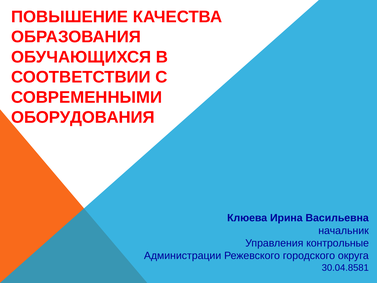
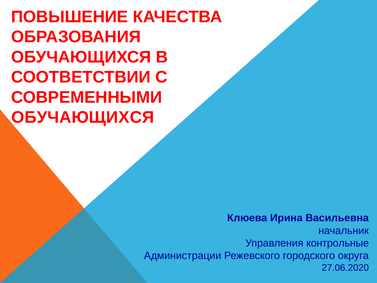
ОБОРУДОВАНИЯ: ОБОРУДОВАНИЯ -> ОБУЧАЮЩИХСЯ (83, 117)
30.04.8581: 30.04.8581 -> 27.06.2020 (345, 267)
